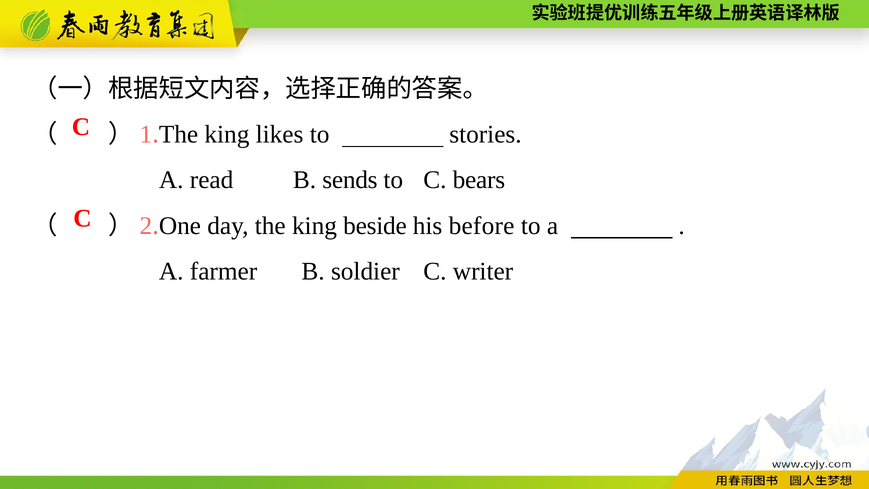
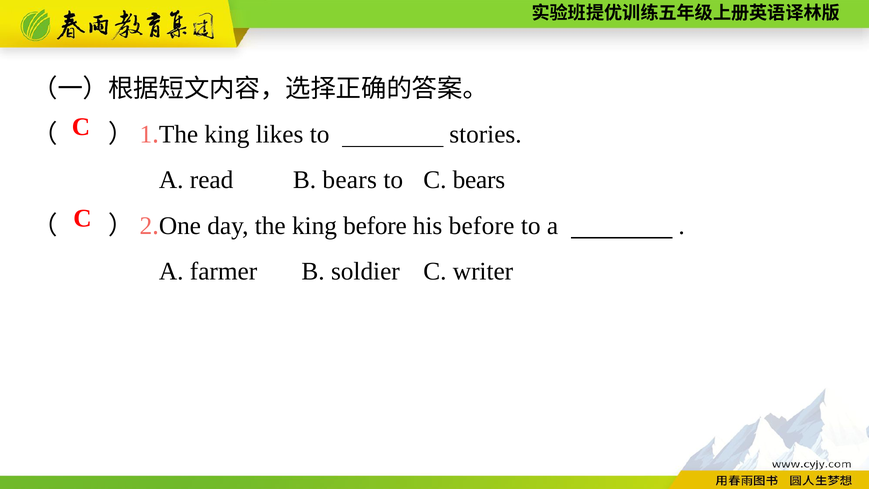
B sends: sends -> bears (350, 180)
king beside: beside -> before (375, 226)
